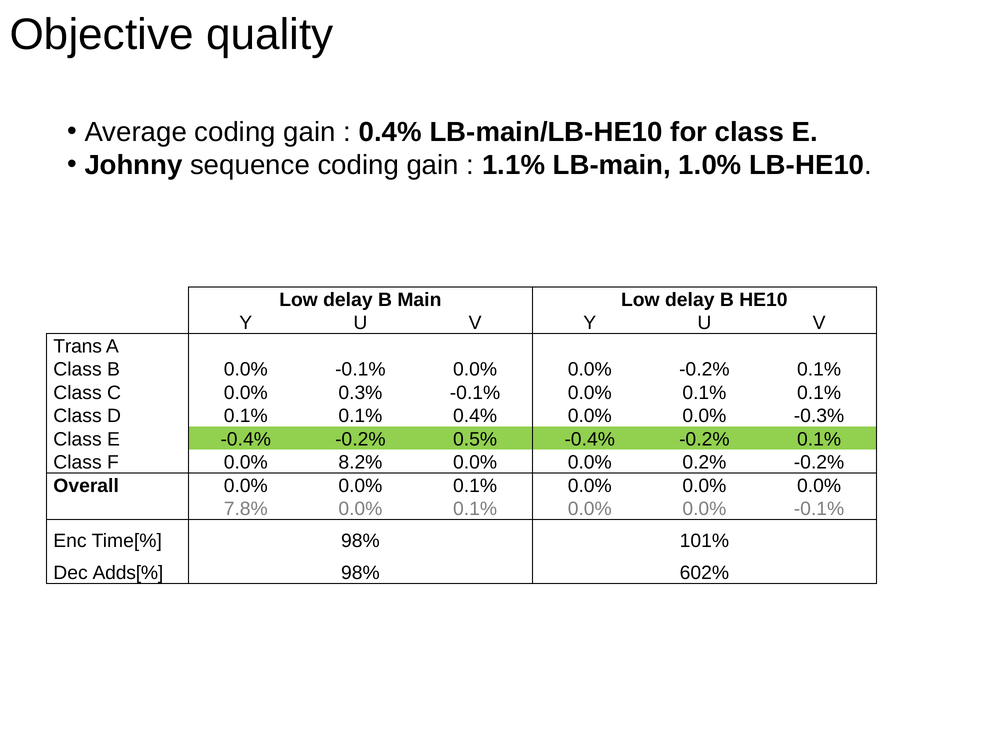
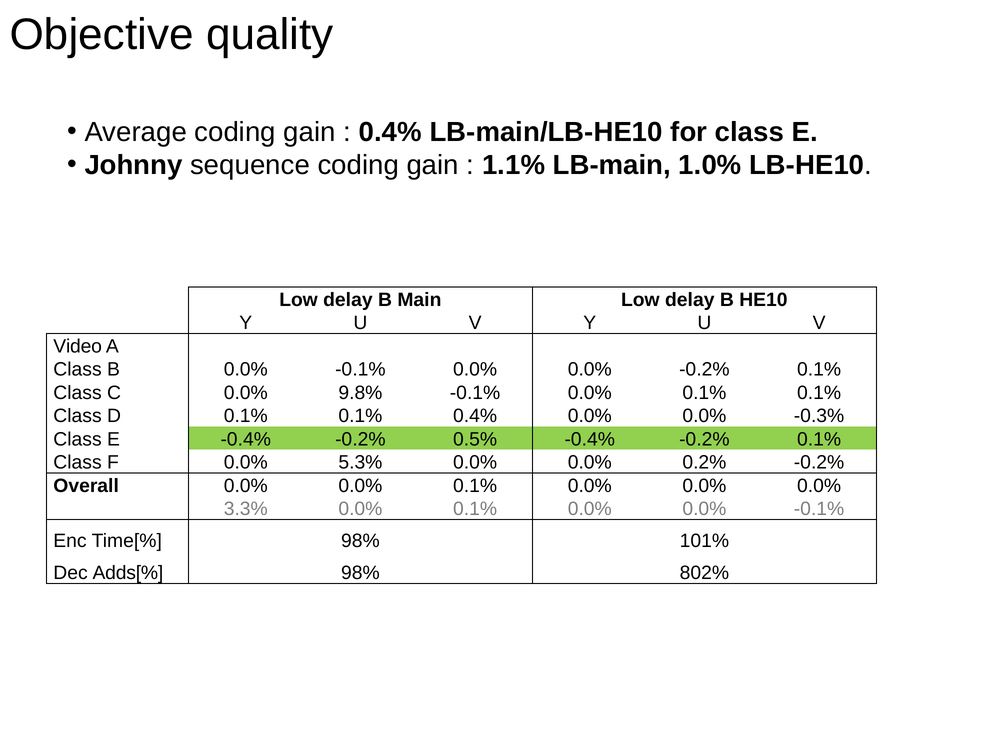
Trans: Trans -> Video (78, 346)
0.3%: 0.3% -> 9.8% (360, 393)
8.2%: 8.2% -> 5.3% (360, 462)
7.8%: 7.8% -> 3.3% (246, 509)
602%: 602% -> 802% (704, 573)
